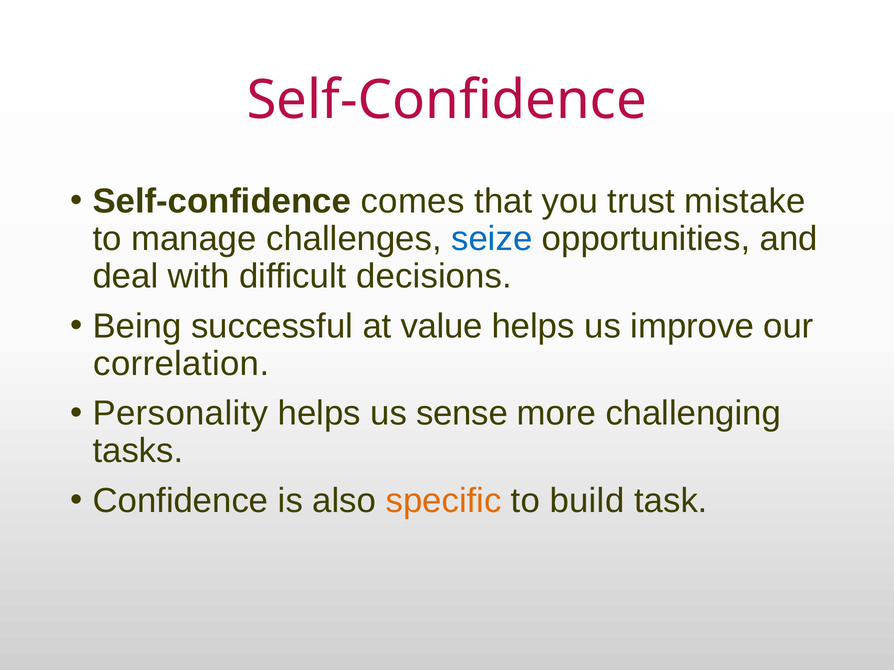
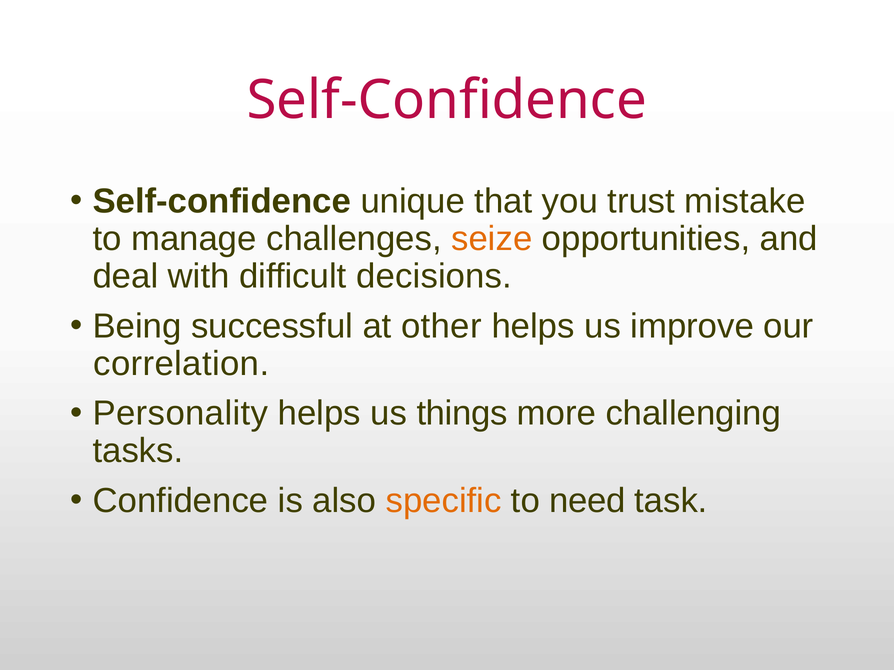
comes: comes -> unique (413, 201)
seize colour: blue -> orange (492, 239)
value: value -> other (441, 326)
sense: sense -> things (462, 414)
build: build -> need (587, 501)
